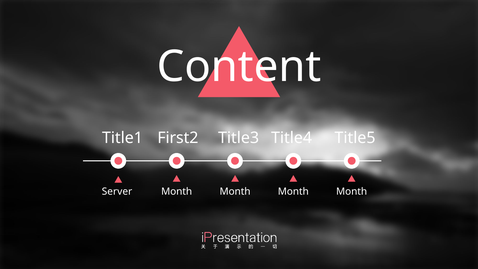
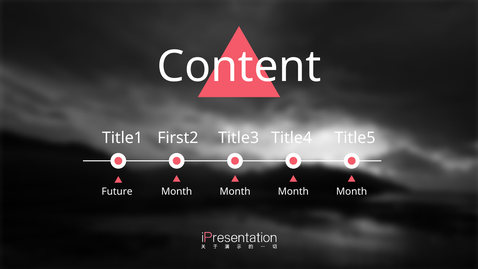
Server: Server -> Future (117, 192)
